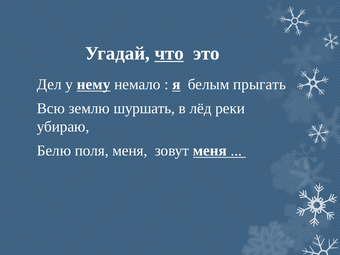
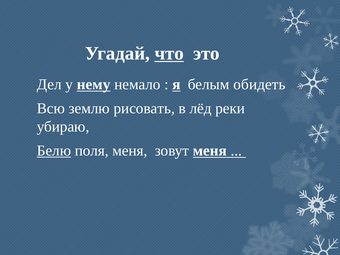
прыгать: прыгать -> обидеть (260, 84)
шуршать: шуршать -> рисовать (144, 108)
Белю underline: none -> present (54, 151)
